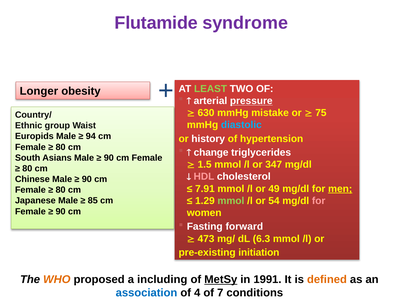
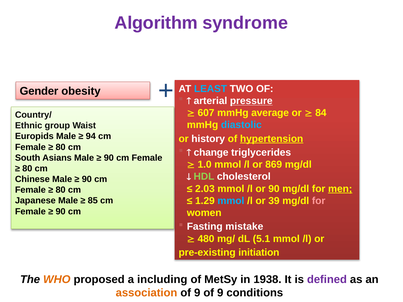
Flutamide: Flutamide -> Algorithm (156, 23)
Longer: Longer -> Gender (39, 91)
LEAST colour: light green -> light blue (211, 89)
630: 630 -> 607 (206, 113)
mistake: mistake -> average (270, 113)
75: 75 -> 84 (321, 113)
hypertension underline: none -> present (272, 139)
1.5: 1.5 -> 1.0 (205, 165)
347: 347 -> 869 (274, 165)
HDL colour: pink -> light green (204, 177)
7.91: 7.91 -> 2.03 (205, 189)
or 49: 49 -> 90 (274, 189)
mmol colour: light green -> light blue (231, 201)
54: 54 -> 39 (274, 201)
forward: forward -> mistake (244, 227)
473: 473 -> 480 (206, 239)
6.3: 6.3 -> 5.1 (261, 239)
MetSy underline: present -> none (221, 280)
1991: 1991 -> 1938 (267, 280)
defined colour: orange -> purple (327, 280)
association colour: blue -> orange (146, 293)
4: 4 -> 9 (197, 293)
7: 7 -> 9 (220, 293)
